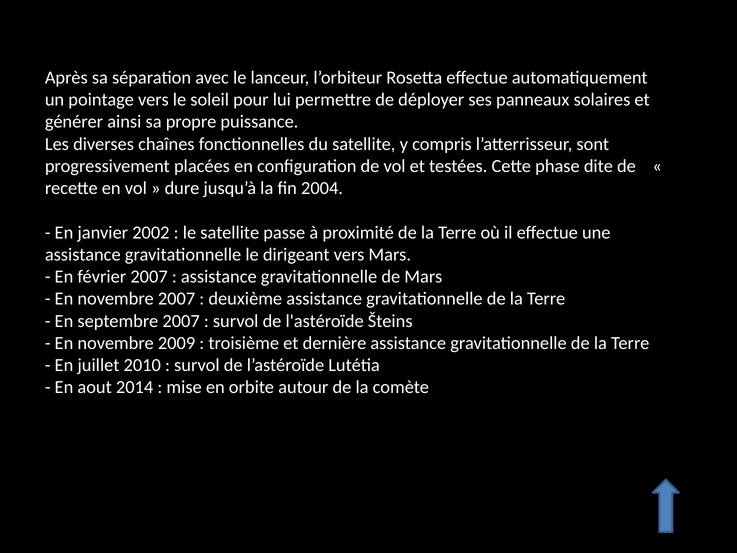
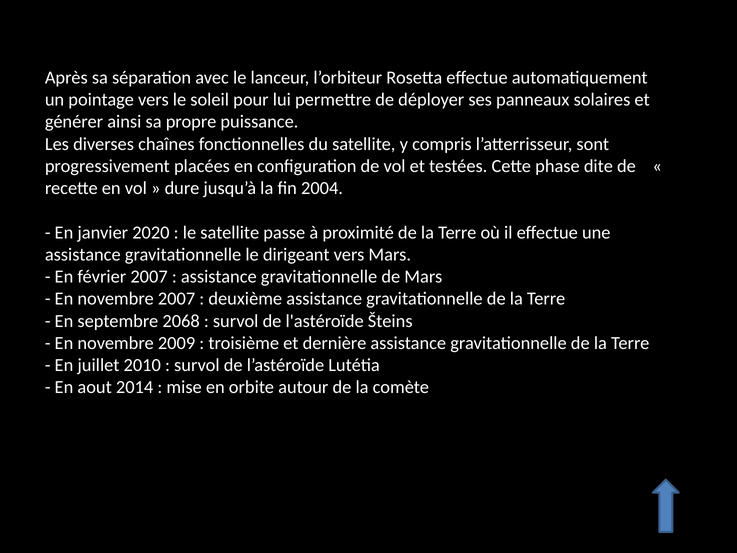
2002: 2002 -> 2020 (151, 232)
septembre 2007: 2007 -> 2068 (181, 321)
